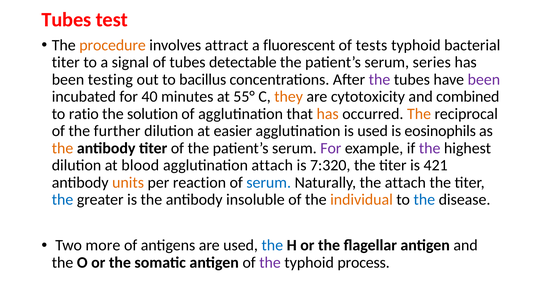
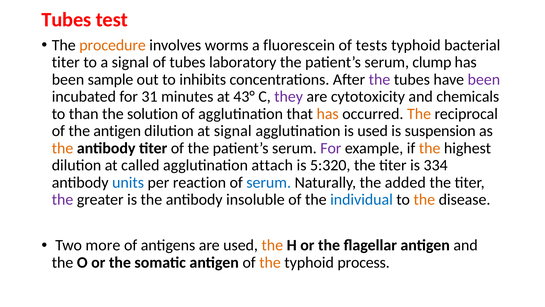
attract: attract -> worms (227, 45)
fluorescent: fluorescent -> fluorescein (299, 45)
detectable: detectable -> laboratory (243, 62)
series: series -> clump (432, 62)
testing: testing -> sample (111, 79)
bacillus: bacillus -> inhibits (203, 79)
40: 40 -> 31 (150, 97)
55°: 55° -> 43° (244, 97)
they colour: orange -> purple (289, 97)
combined: combined -> chemicals (468, 97)
ratio: ratio -> than (84, 114)
the further: further -> antigen (117, 131)
at easier: easier -> signal (233, 131)
eosinophils: eosinophils -> suspension (440, 131)
the colour: purple -> orange (430, 148)
blood: blood -> called (140, 165)
7:320: 7:320 -> 5:320 (330, 165)
421: 421 -> 334 (436, 165)
units colour: orange -> blue (128, 182)
the attach: attach -> added (405, 182)
the colour: blue -> purple (63, 199)
individual colour: orange -> blue (362, 199)
the colour: blue -> orange (424, 199)
the colour: blue -> orange (272, 245)
the colour: purple -> orange (270, 262)
